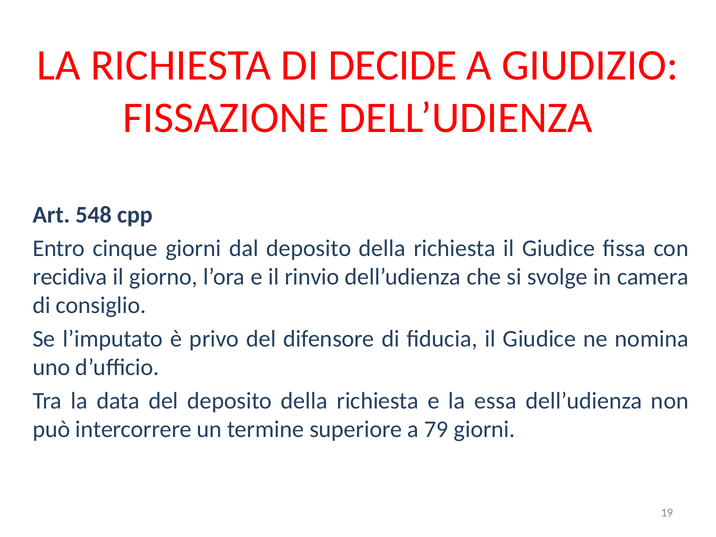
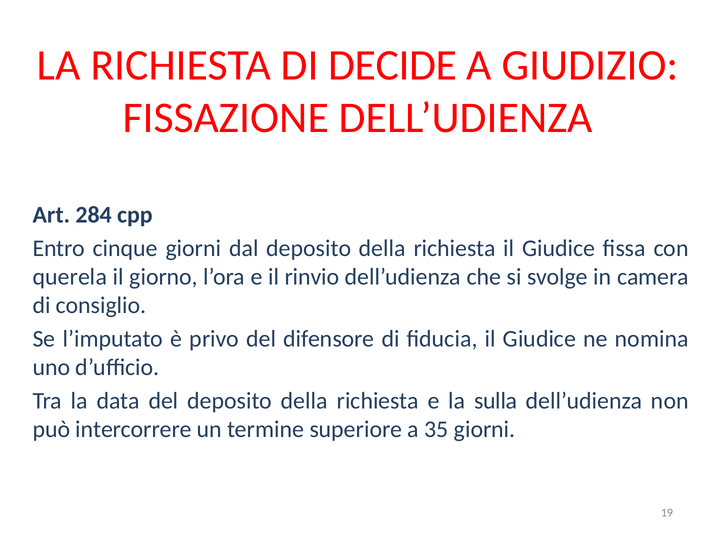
548: 548 -> 284 (94, 215)
recidiva: recidiva -> querela (70, 277)
essa: essa -> sulla (496, 401)
79: 79 -> 35 (436, 430)
